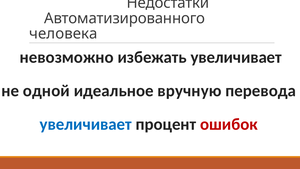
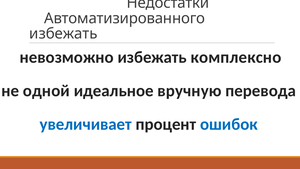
человека: человека -> избежать (63, 34)
избежать увеличивает: увеличивает -> комплексно (236, 57)
ошибок colour: red -> blue (229, 124)
